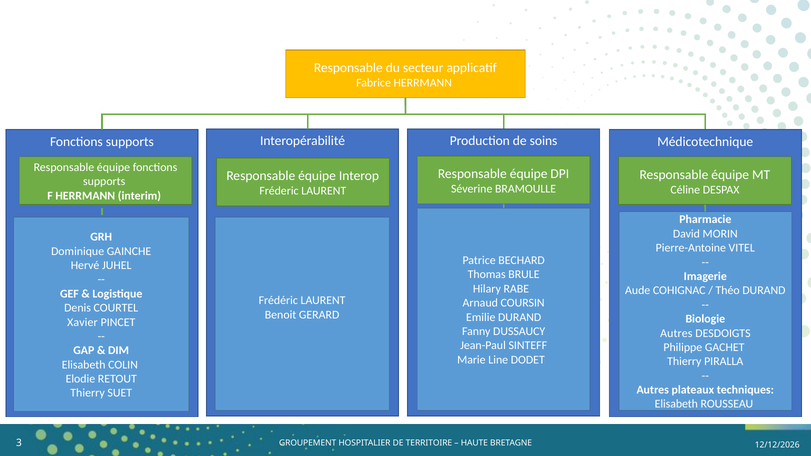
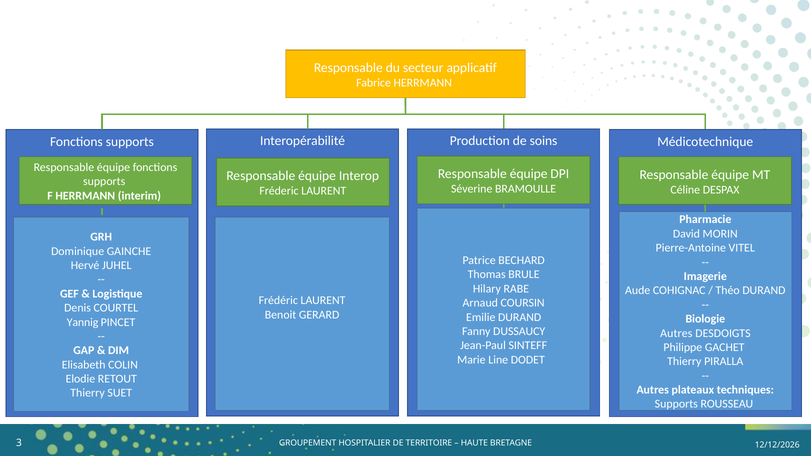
Xavier: Xavier -> Yannig (83, 322)
Elisabeth: Elisabeth -> Supports (676, 404)
